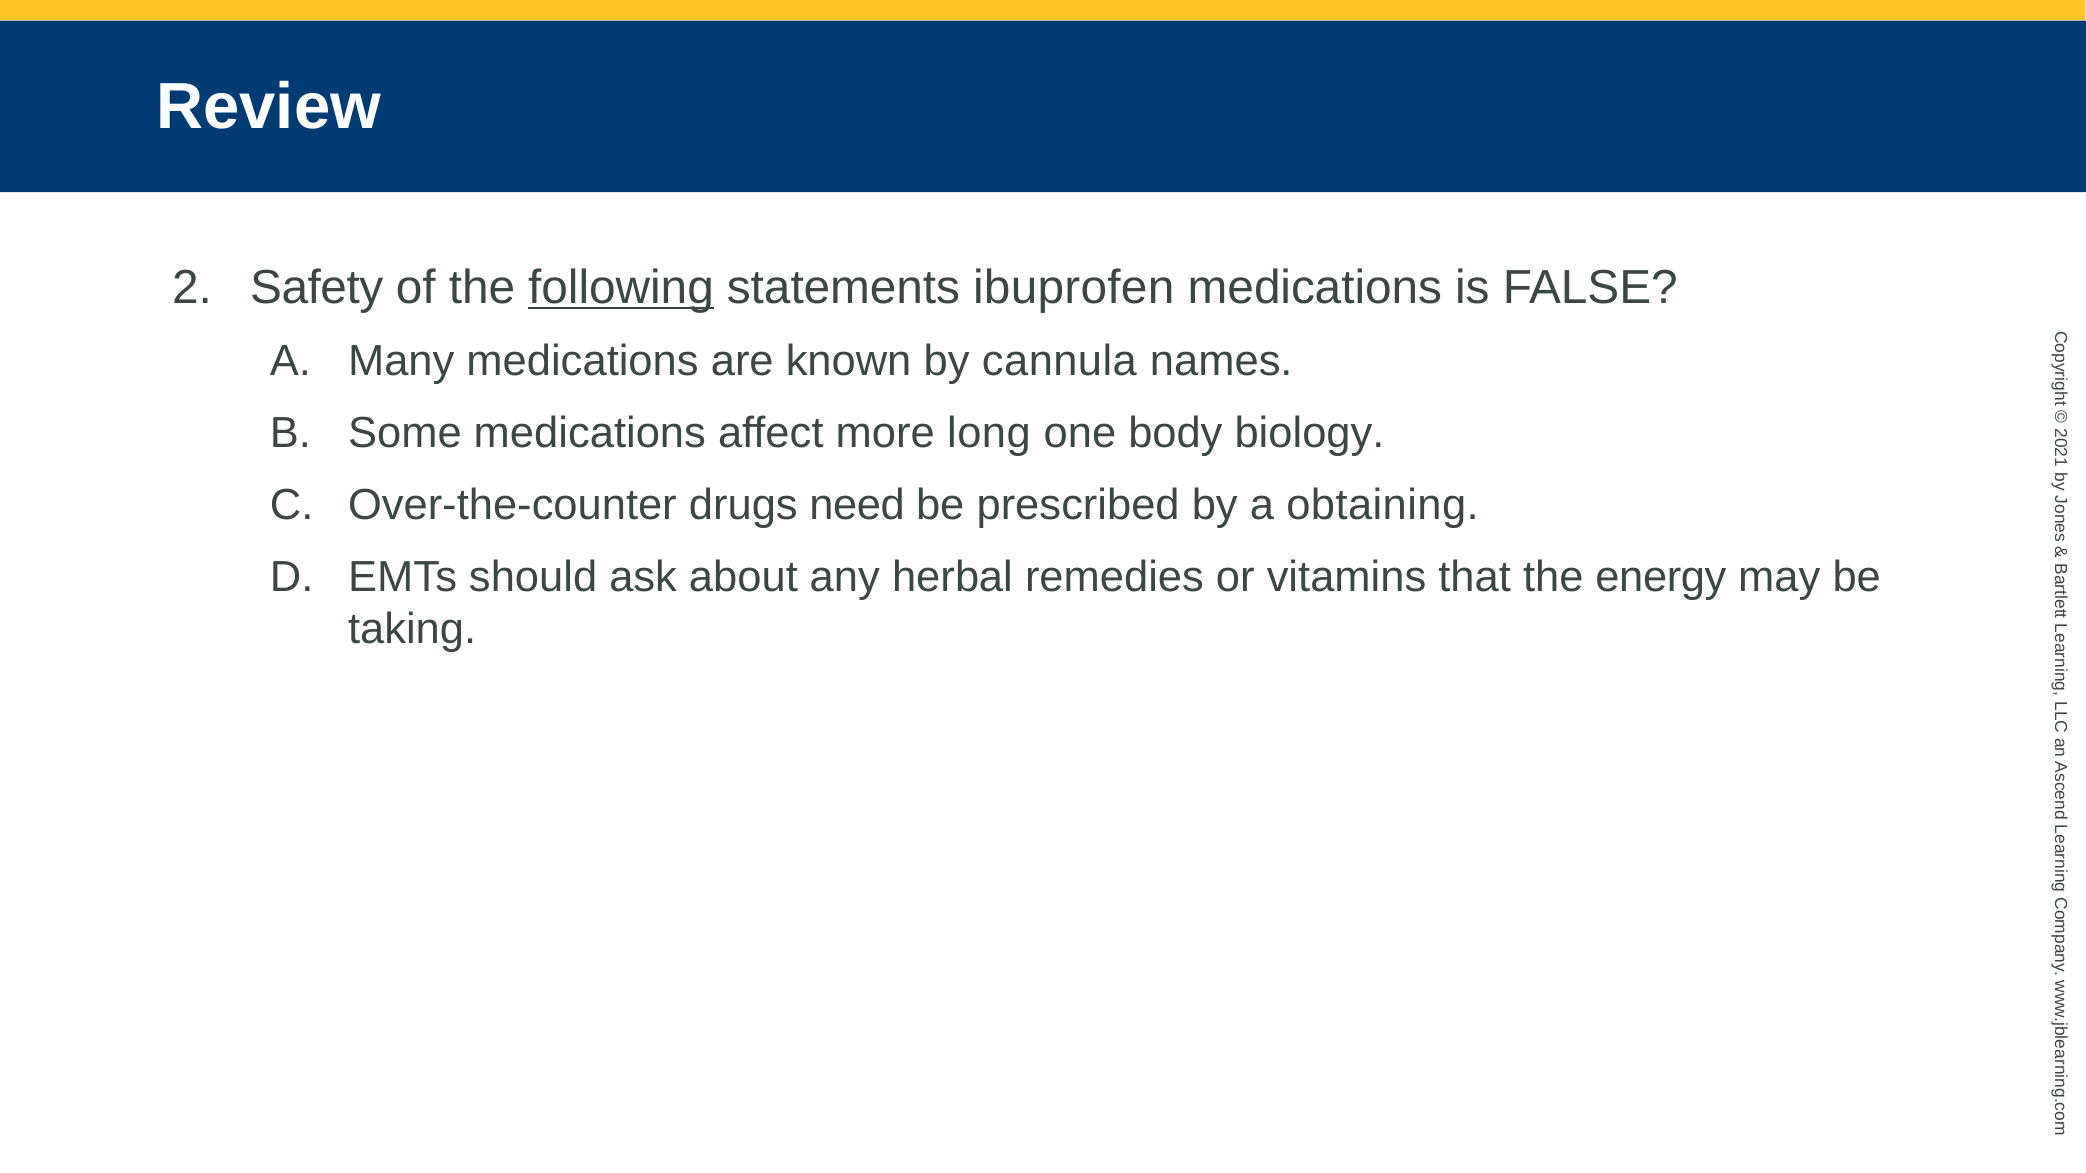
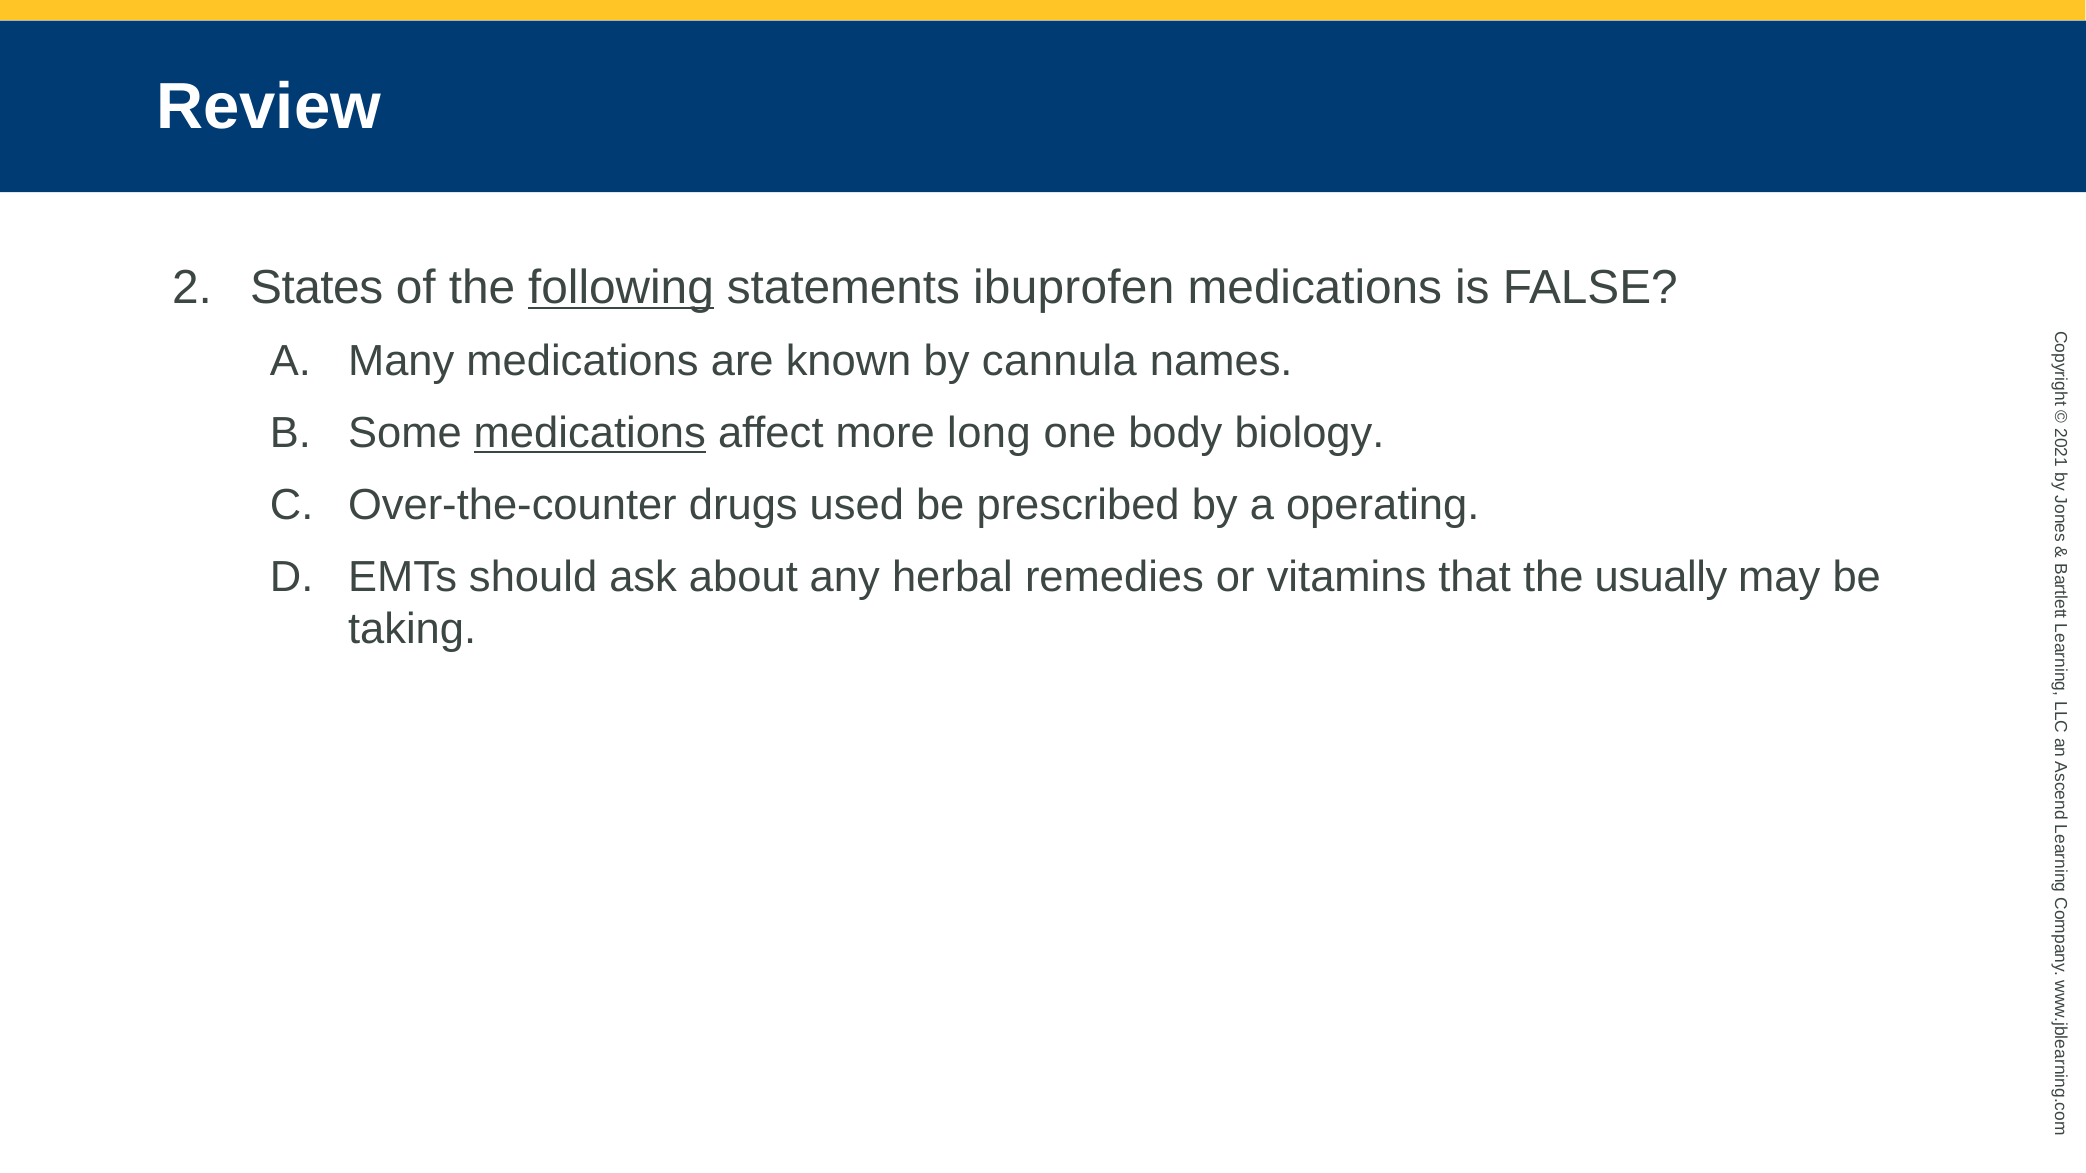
Safety: Safety -> States (317, 288)
medications underline: none -> present (590, 433)
need: need -> used (857, 505)
obtaining: obtaining -> operating (1383, 505)
energy: energy -> usually (1661, 577)
